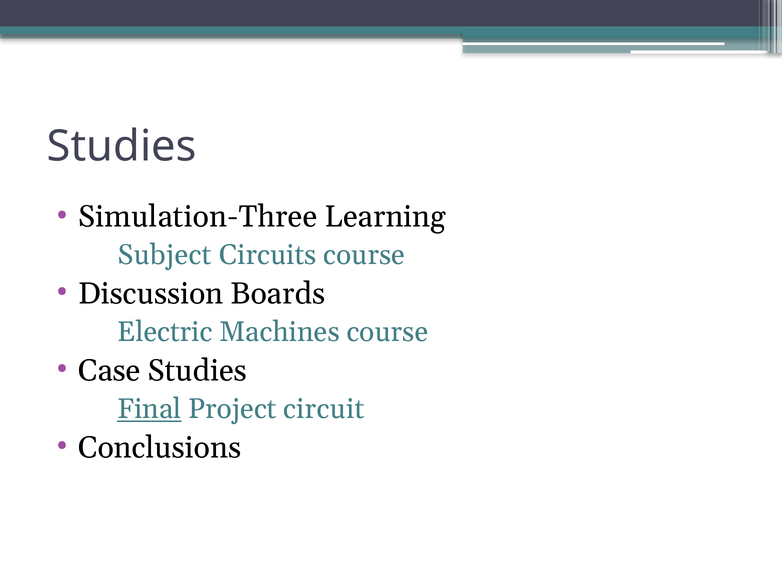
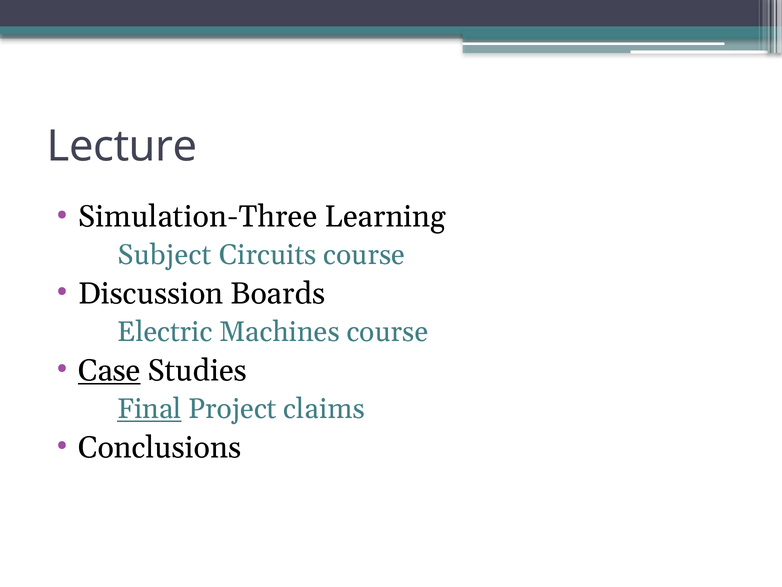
Studies: Studies -> Lecture (122, 146)
Case underline: none -> present (109, 370)
circuit: circuit -> claims (324, 409)
